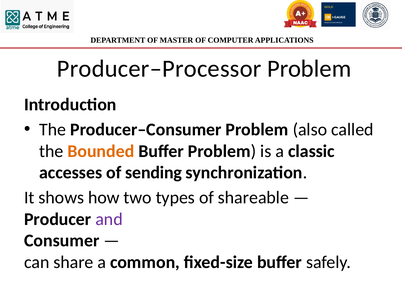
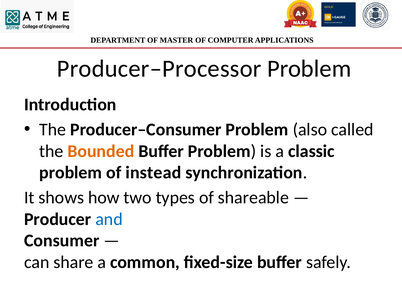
accesses: accesses -> problem (71, 172)
sending: sending -> instead (153, 172)
and colour: purple -> blue (109, 219)
